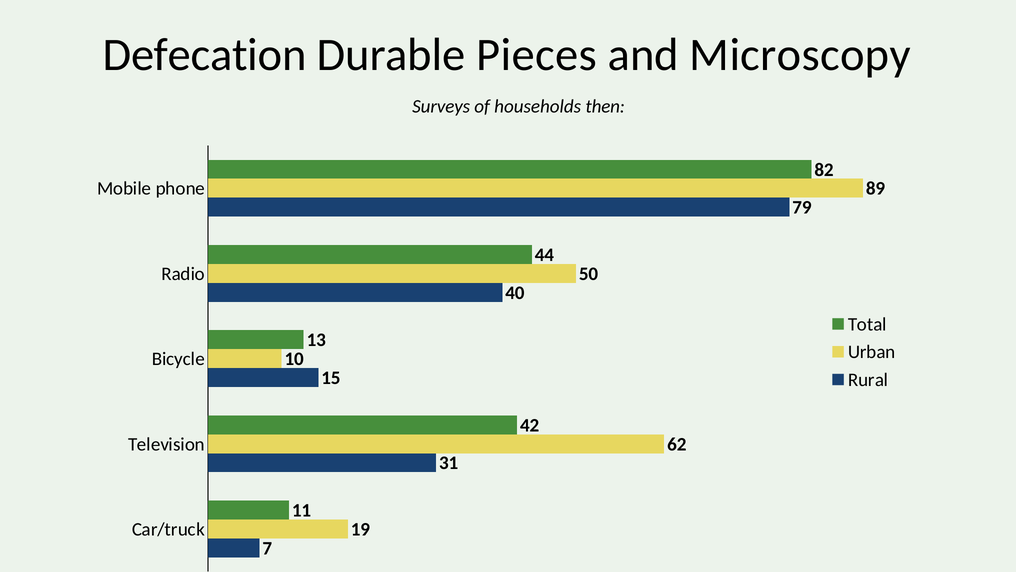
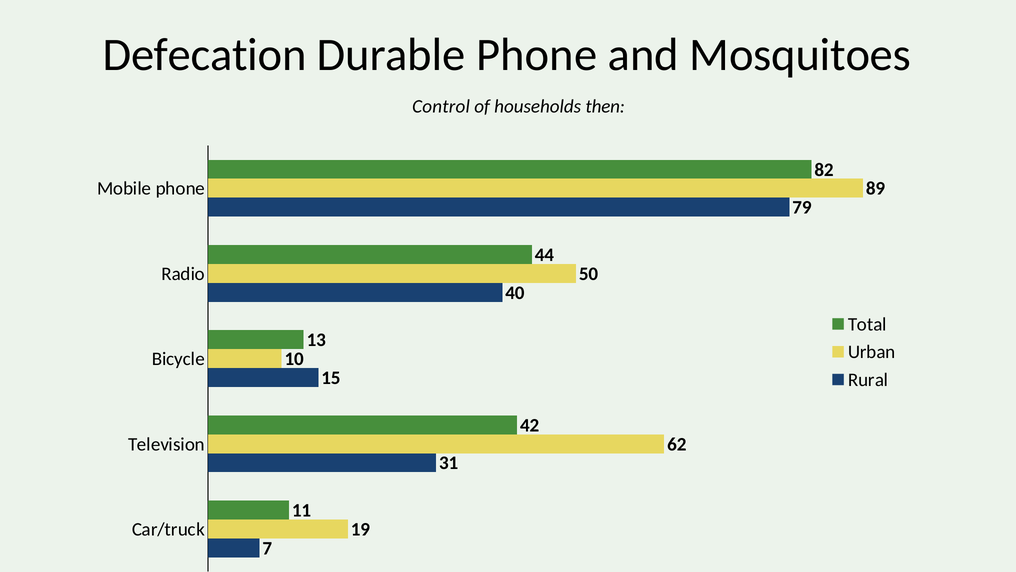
Durable Pieces: Pieces -> Phone (537, 55)
Microscopy: Microscopy -> Mosquitoes (800, 55)
Surveys: Surveys -> Control (441, 106)
